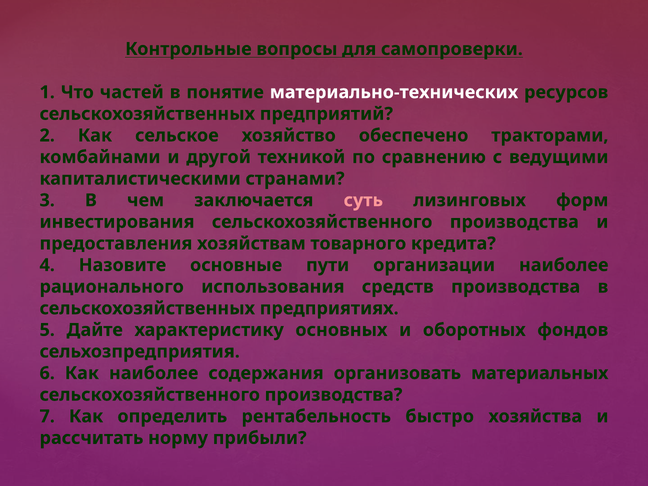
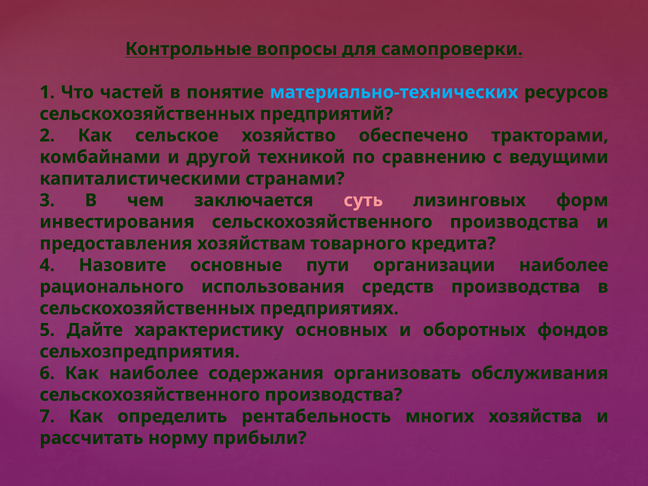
материально-технических colour: white -> light blue (394, 92)
материальных: материальных -> обслуживания (540, 373)
быстро: быстро -> многих (440, 416)
